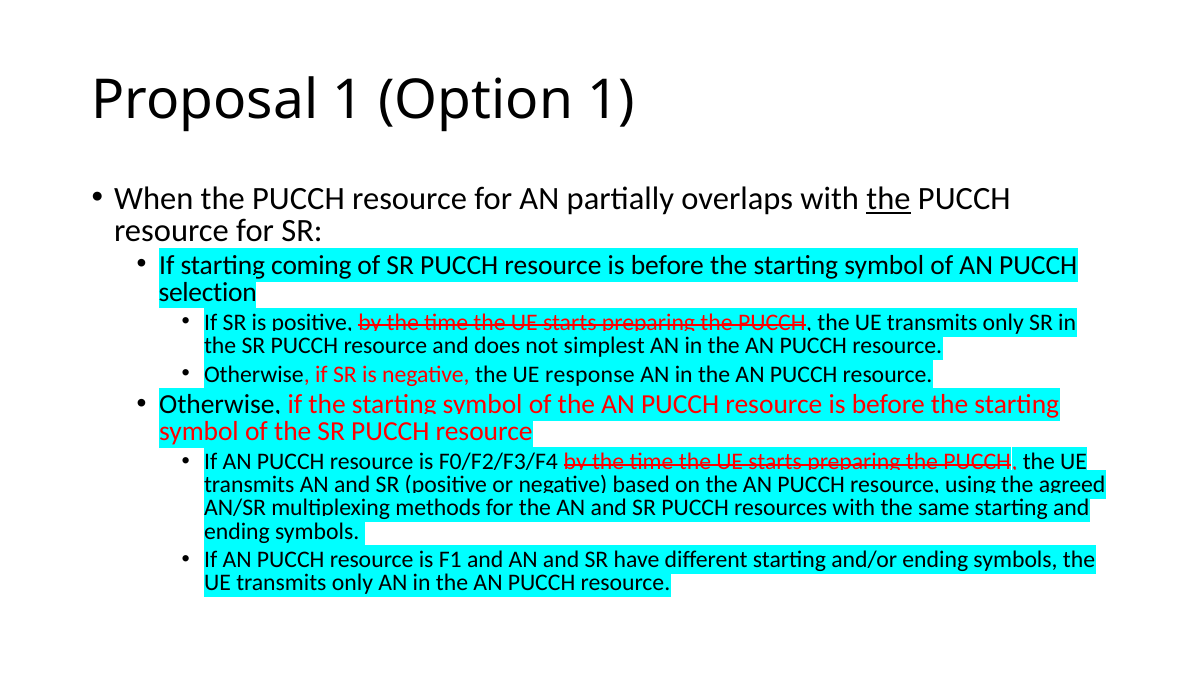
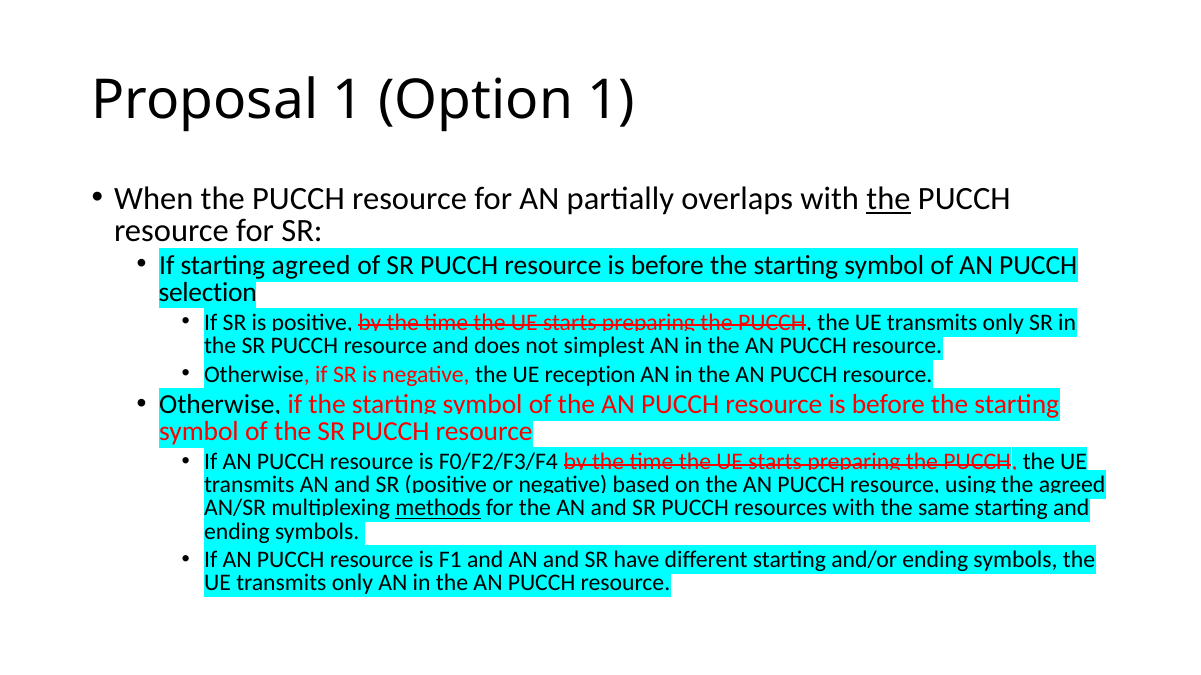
coming: coming -> agreed (311, 265)
response: response -> reception (590, 375)
methods underline: none -> present (438, 509)
